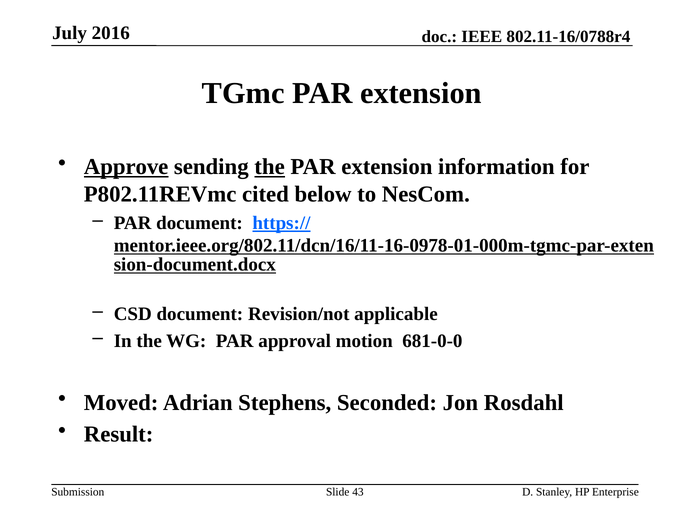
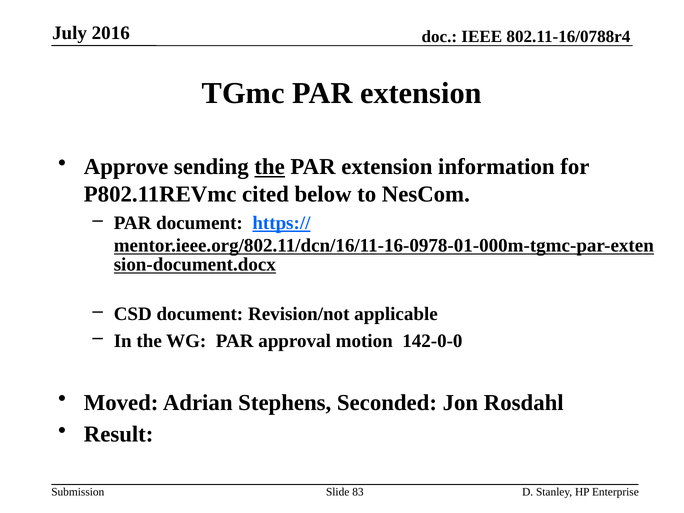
Approve underline: present -> none (126, 167)
681-0-0: 681-0-0 -> 142-0-0 (432, 341)
43: 43 -> 83 (358, 492)
